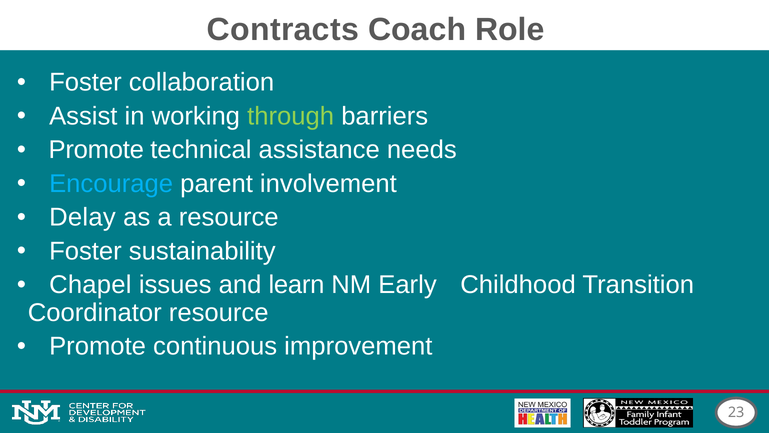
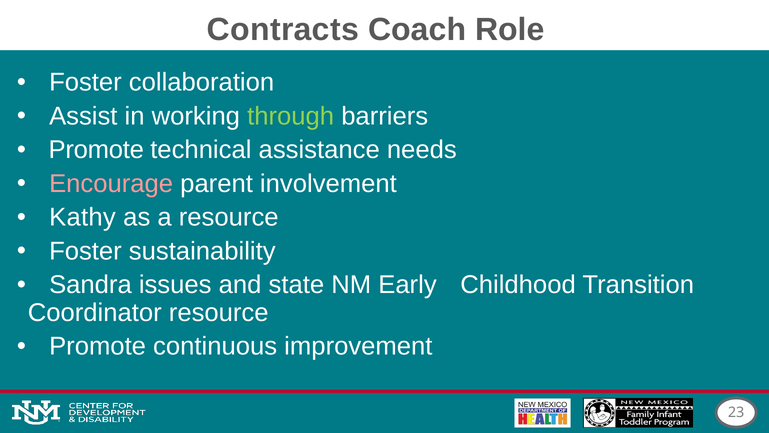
Encourage colour: light blue -> pink (111, 184)
Delay: Delay -> Kathy (82, 217)
Chapel: Chapel -> Sandra (90, 285)
learn: learn -> state (296, 285)
